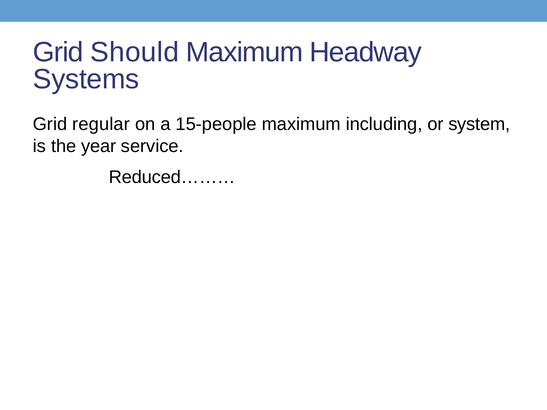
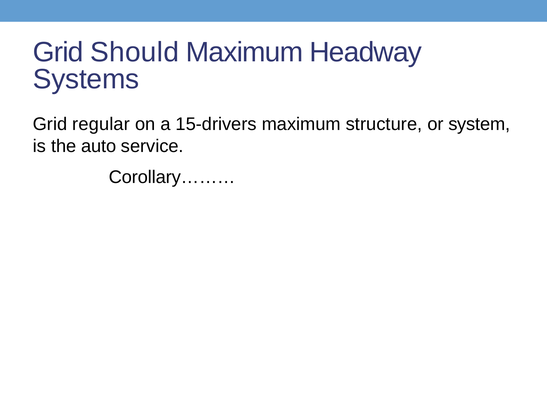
15-people: 15-people -> 15-drivers (216, 124)
including: including -> structure (384, 124)
year: year -> auto (99, 146)
Reduced………: Reduced……… -> Corollary……… (172, 177)
